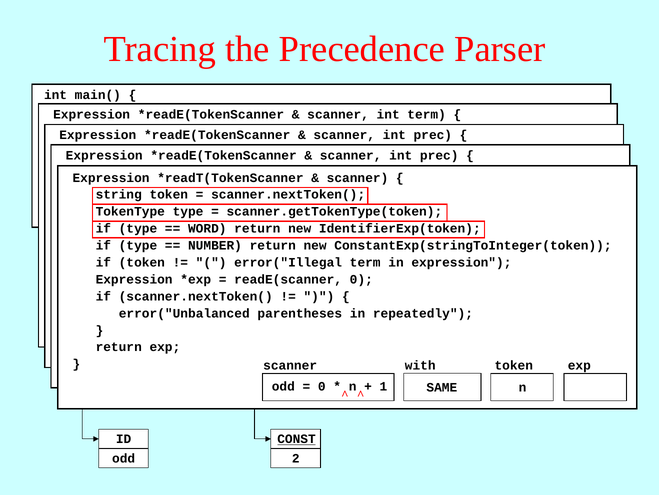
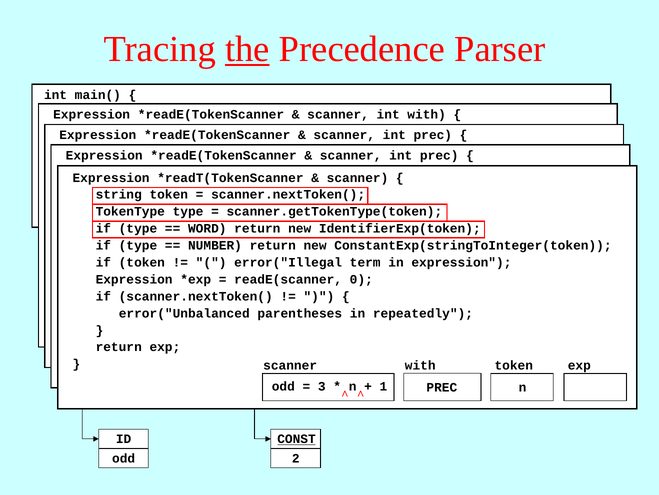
the underline: none -> present (247, 49)
term: term -> with (427, 114)
0: 0 -> 3 (322, 386)
SAME: SAME -> PREC (442, 387)
